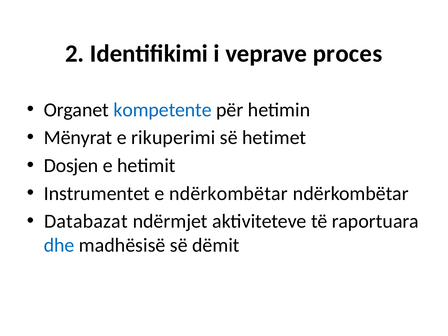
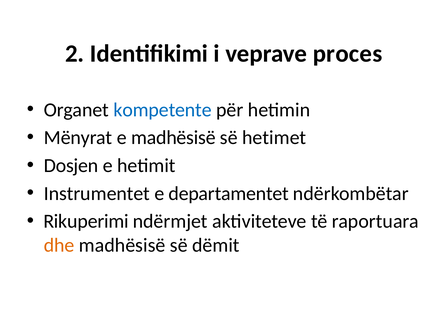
e rikuperimi: rikuperimi -> madhësisë (173, 138)
e ndërkombëtar: ndërkombëtar -> departamentet (229, 193)
Databazat: Databazat -> Rikuperimi (86, 221)
dhe colour: blue -> orange (59, 245)
